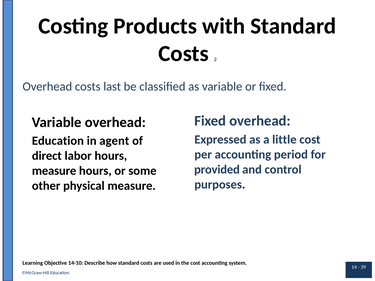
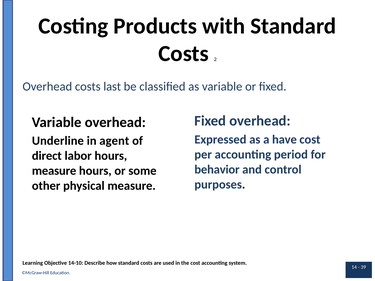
little: little -> have (284, 140)
Education: Education -> Underline (58, 141)
provided: provided -> behavior (217, 170)
